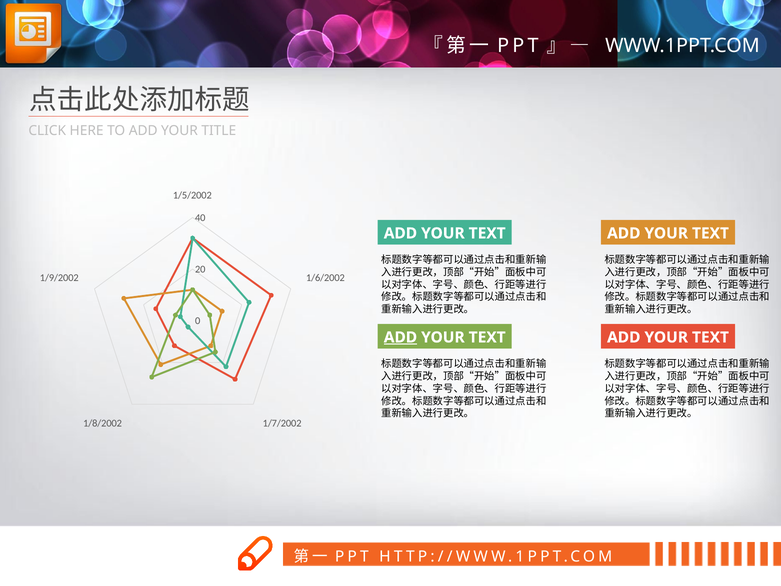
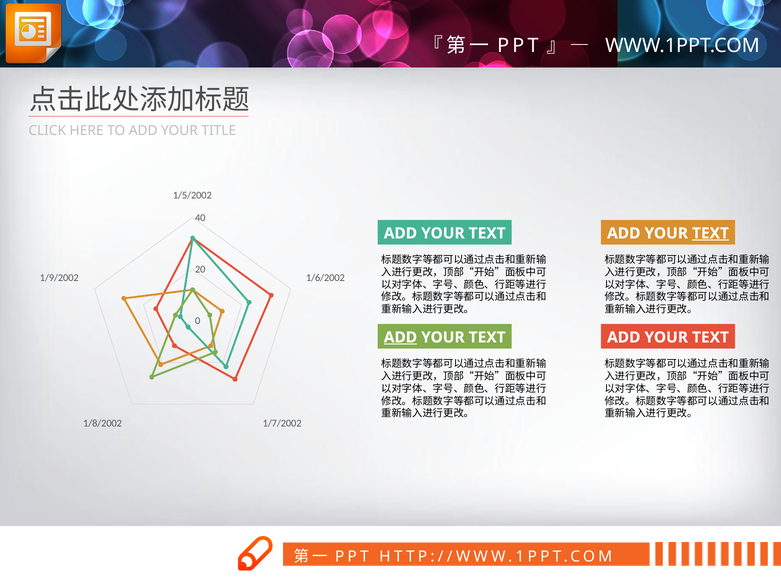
TEXT underline: none -> present (710, 233)
